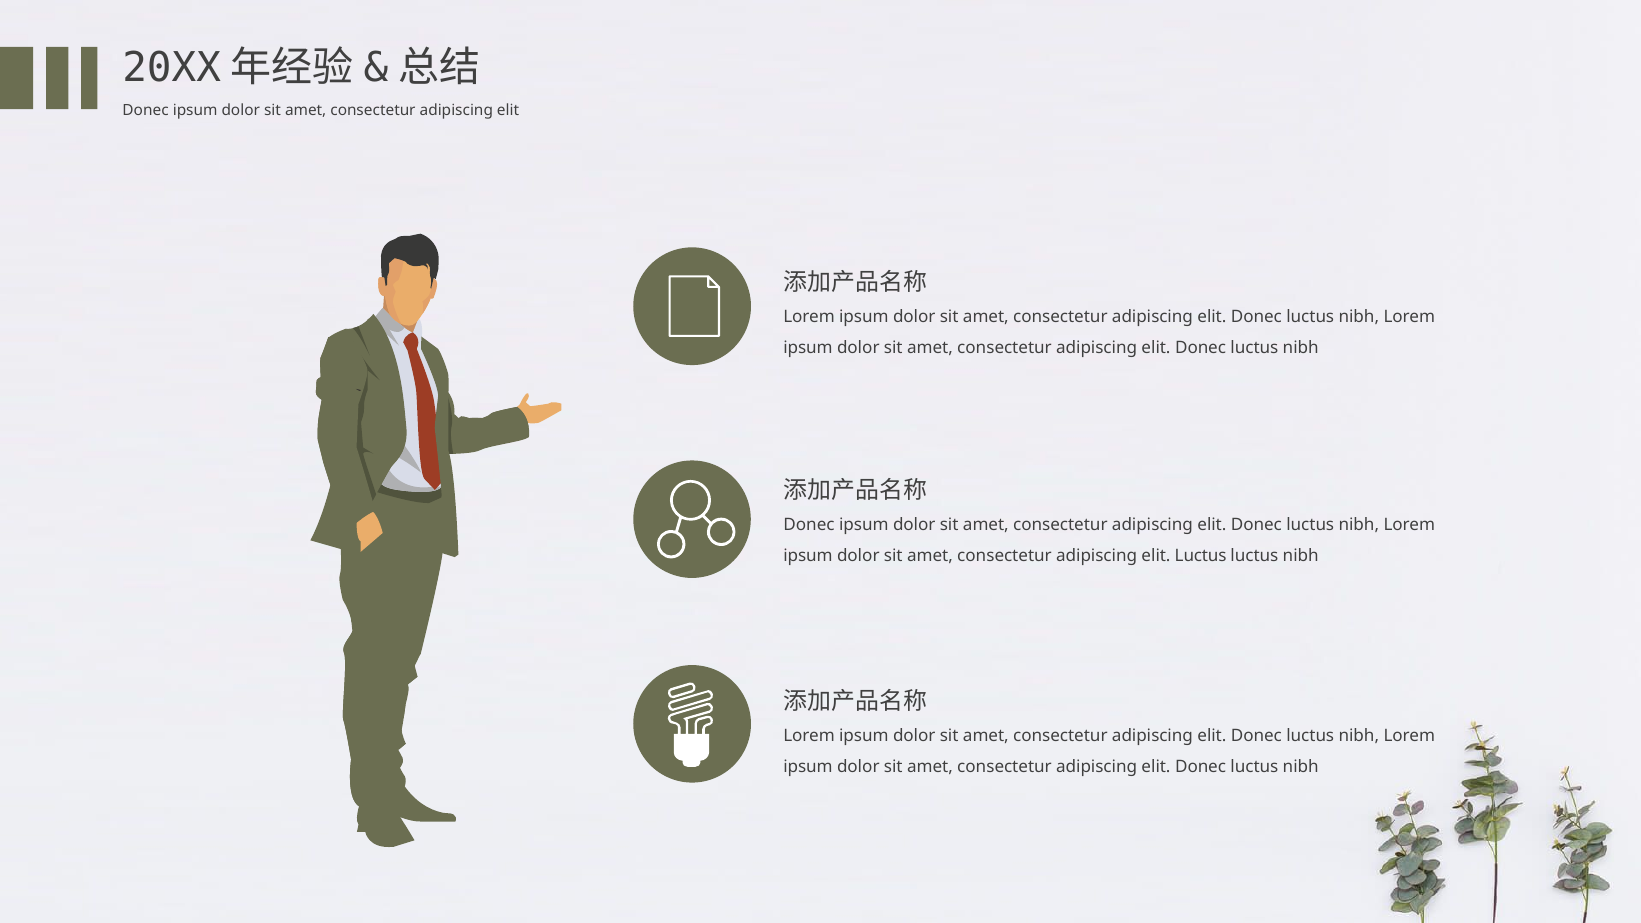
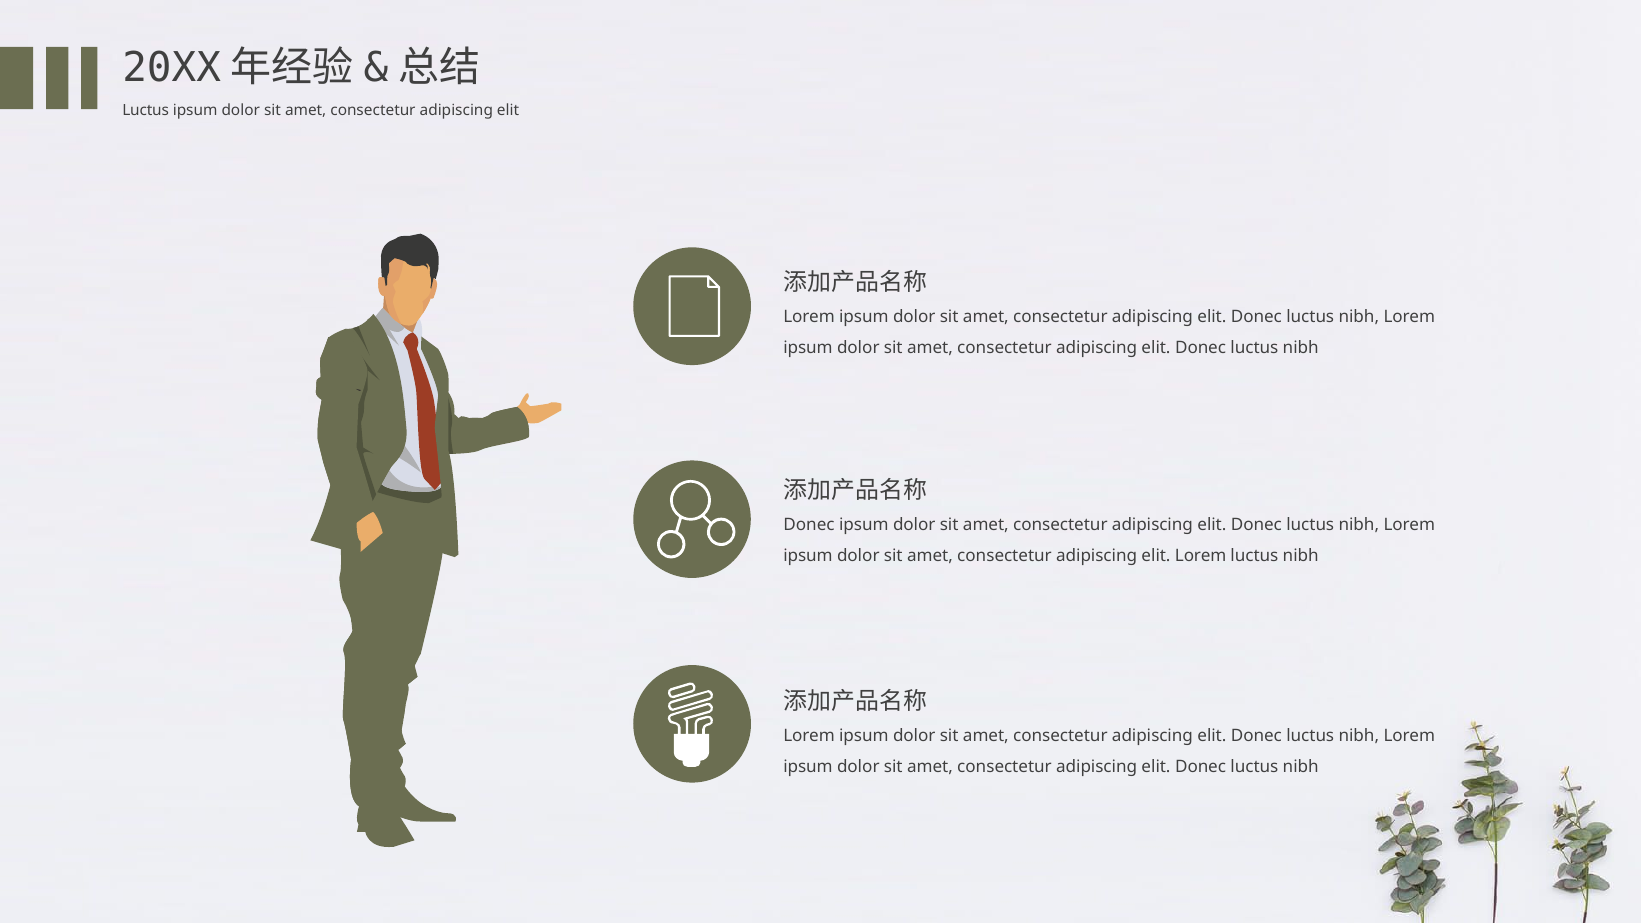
Donec: Donec -> Luctus (146, 111)
elit Luctus: Luctus -> Lorem (1201, 556)
